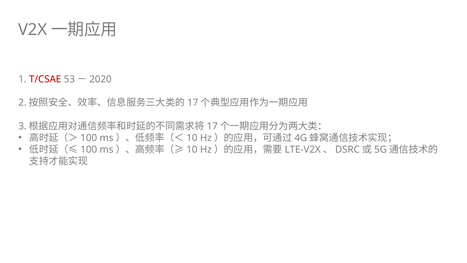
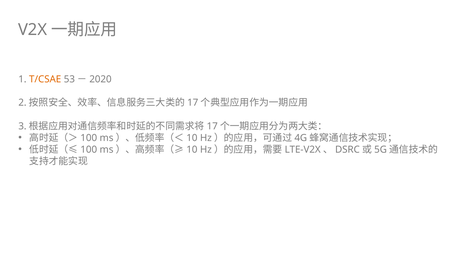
T/CSAE colour: red -> orange (45, 79)
